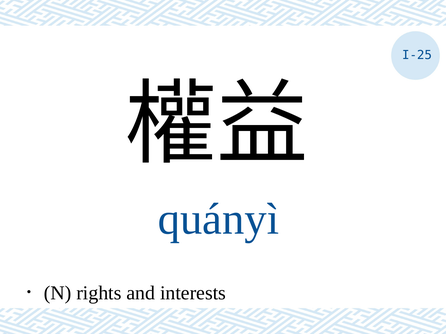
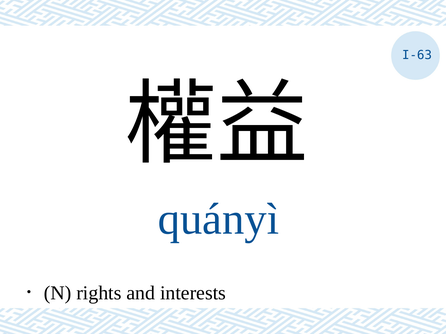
I-25: I-25 -> I-63 (417, 55)
